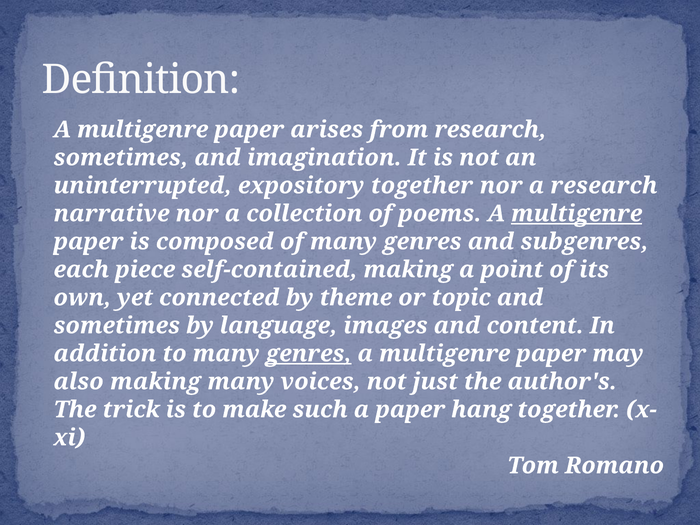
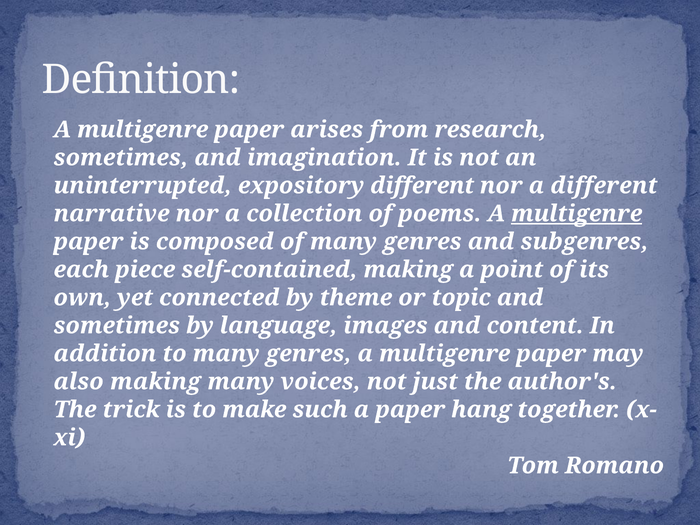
expository together: together -> different (422, 186)
a research: research -> different (604, 186)
genres underline: present -> none (309, 354)
